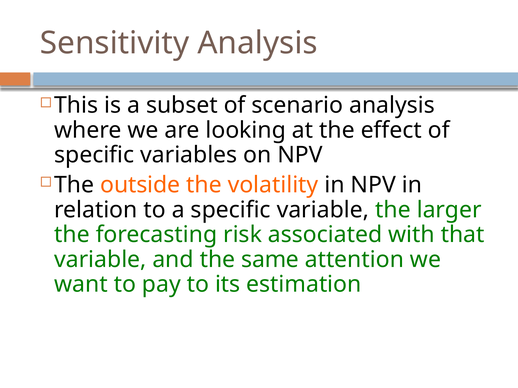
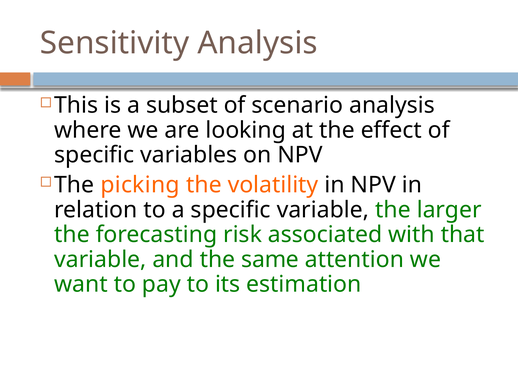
outside: outside -> picking (140, 185)
